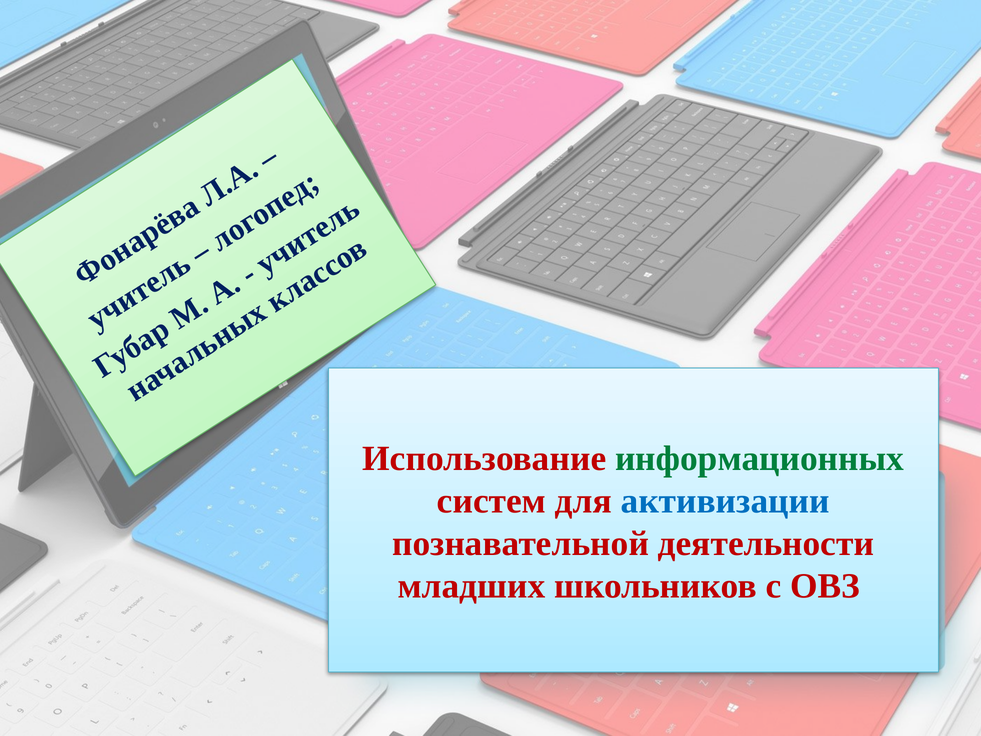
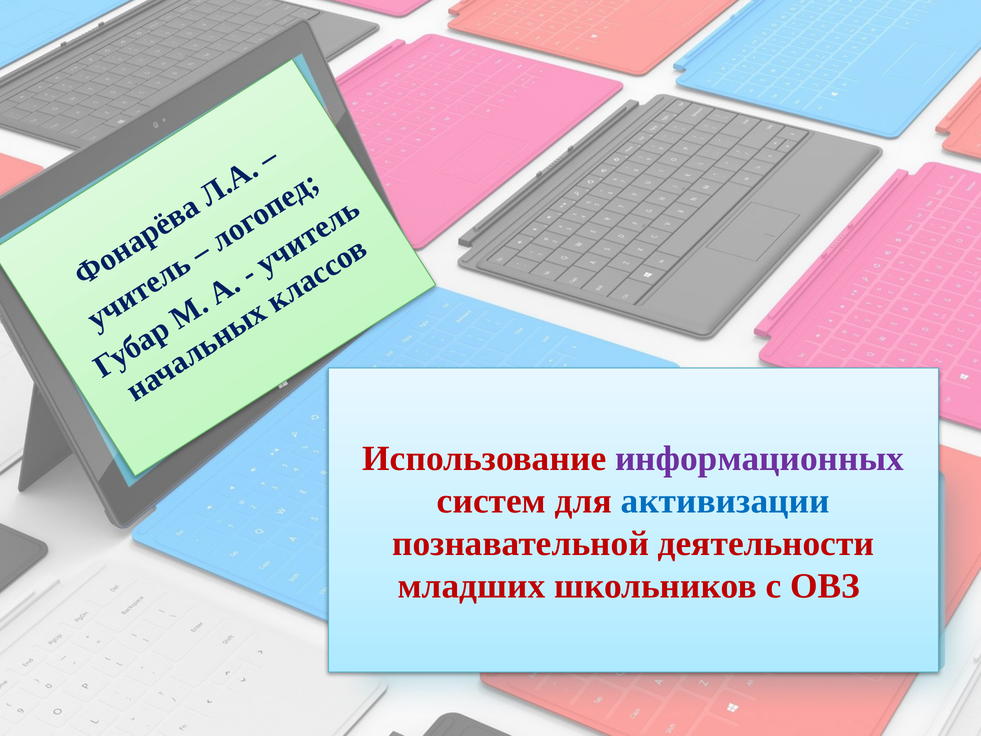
информационных colour: green -> purple (759, 459)
